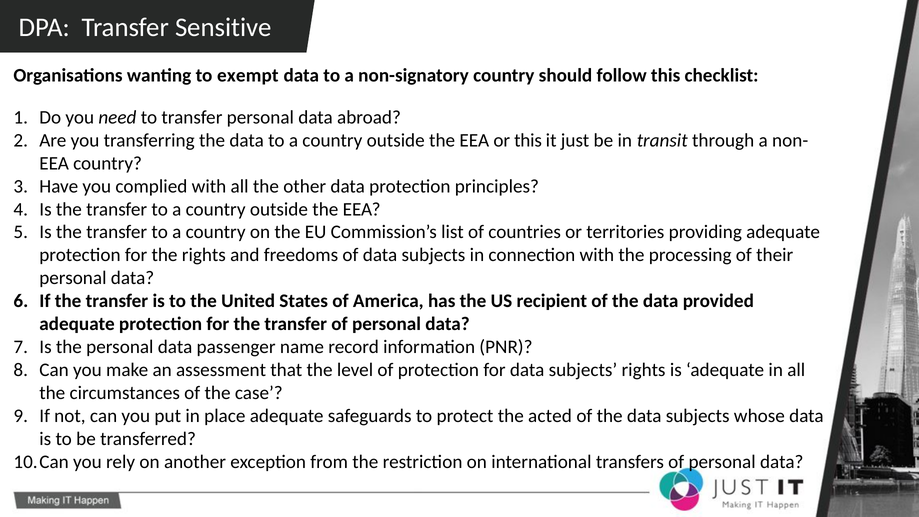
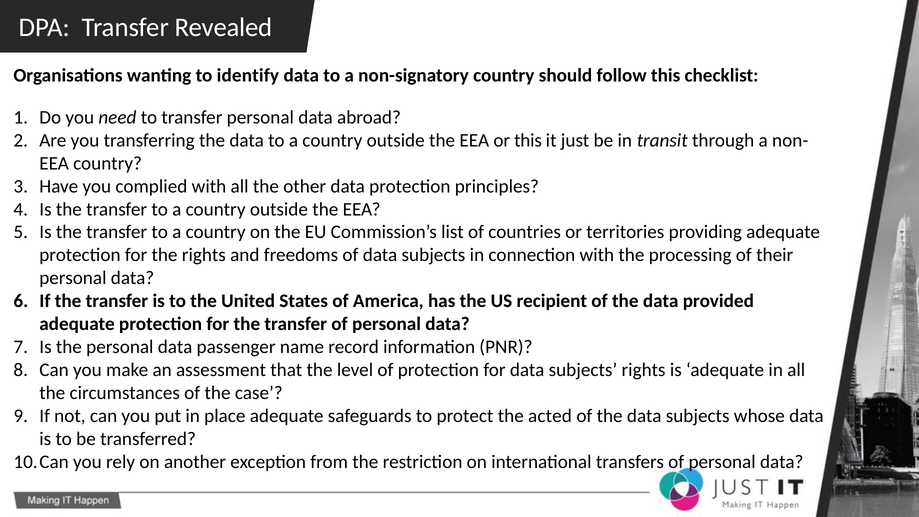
Sensitive: Sensitive -> Revealed (223, 27)
exempt: exempt -> identify (248, 76)
